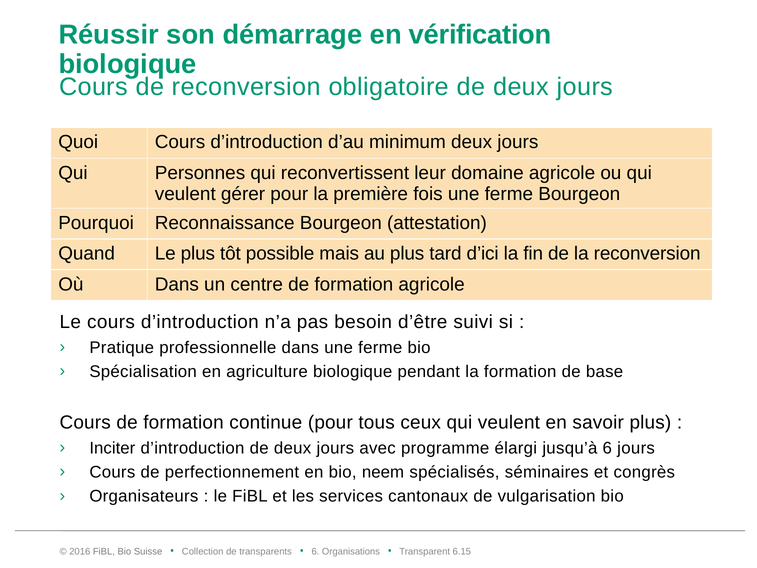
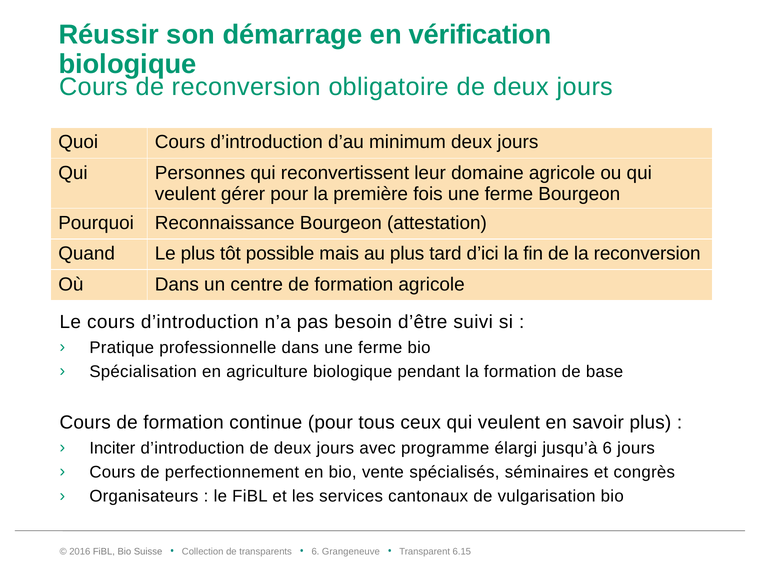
neem: neem -> vente (383, 472)
Organisations: Organisations -> Grangeneuve (351, 552)
